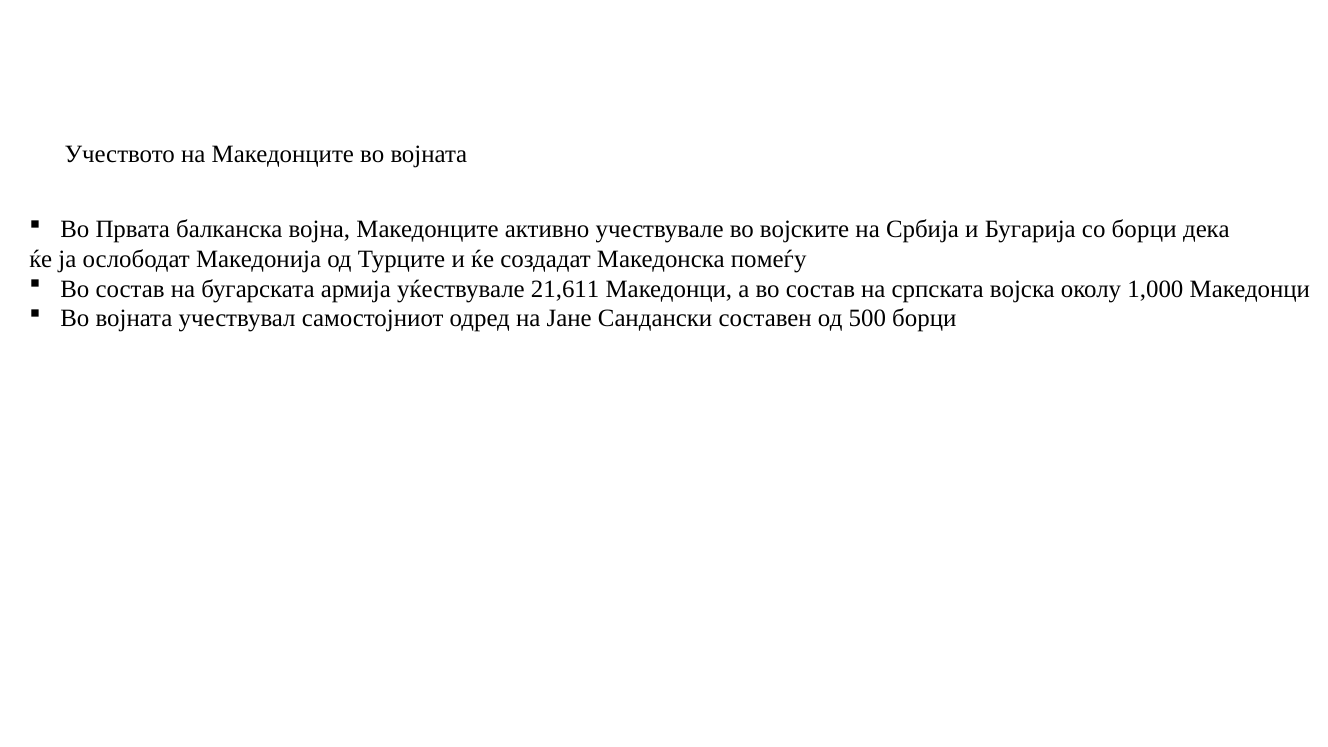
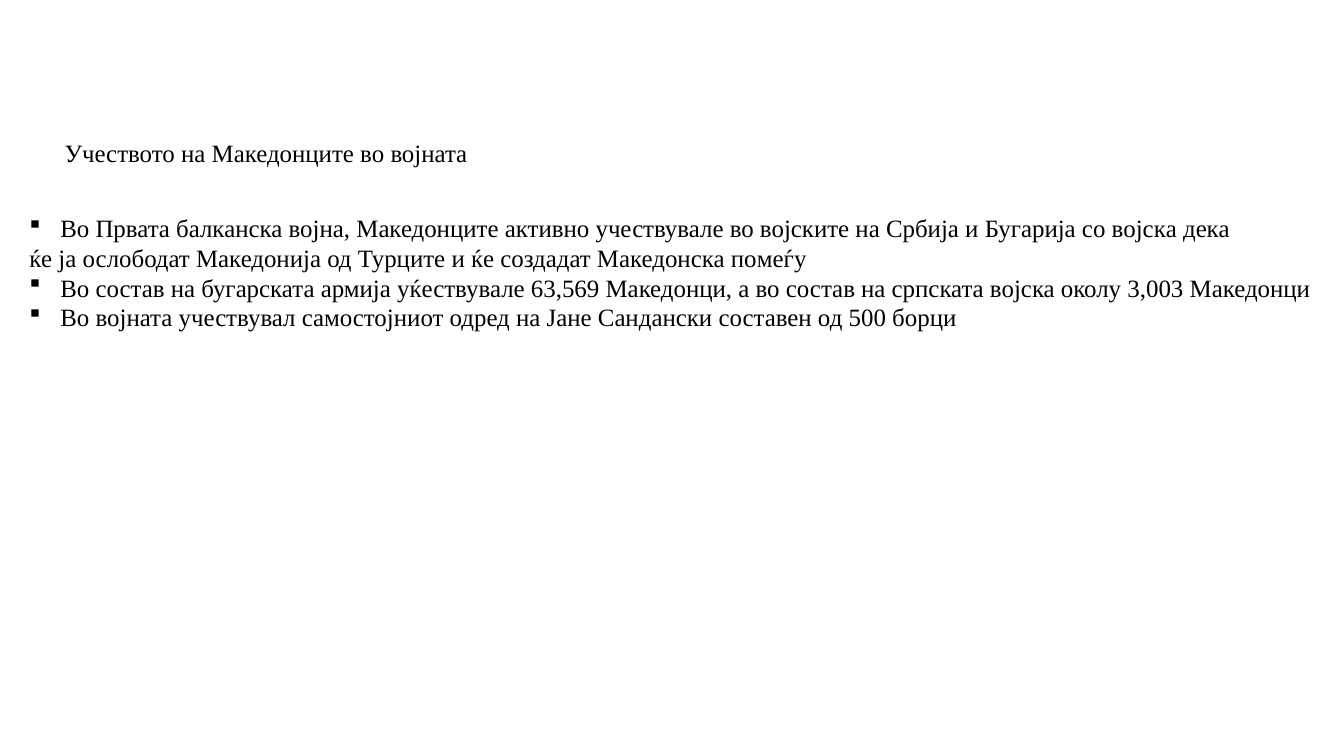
со борци: борци -> војска (1144, 229)
21,611: 21,611 -> 63,569 (565, 289)
1,000: 1,000 -> 3,003 (1155, 289)
